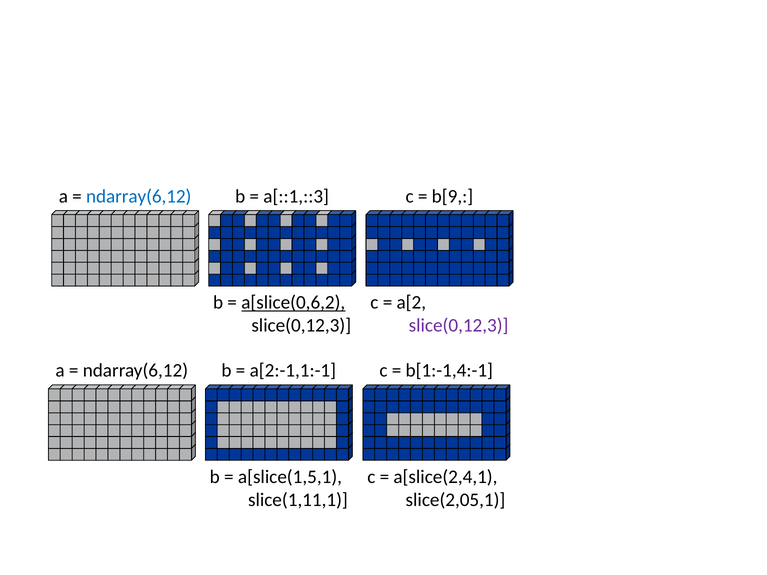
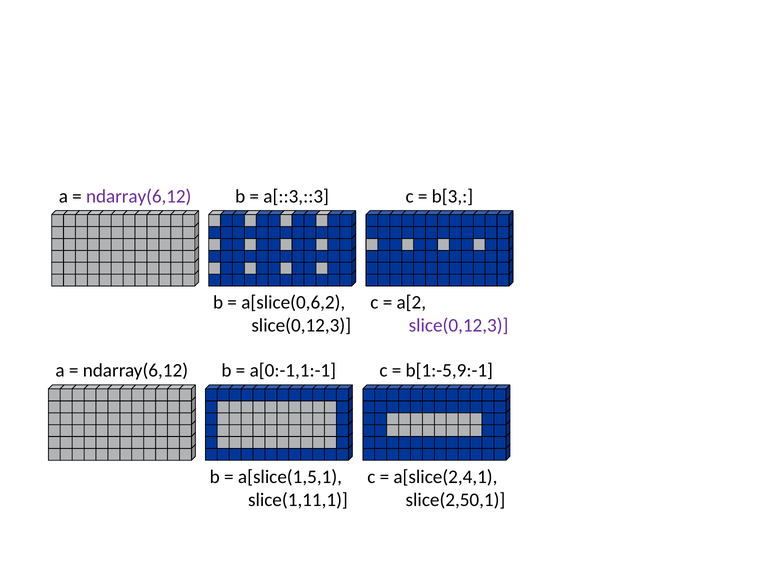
ndarray(6,12 colour: blue -> purple (139, 196)
a[::1,::3: a[::1,::3 -> a[::3,::3 (296, 196)
b[9: b[9 -> b[3 (452, 196)
a[slice(0,6,2 underline: present -> none (293, 303)
a[2:-1,1:-1: a[2:-1,1:-1 -> a[0:-1,1:-1 (293, 371)
b[1:-1,4:-1: b[1:-1,4:-1 -> b[1:-5,9:-1 (449, 371)
slice(2,05,1: slice(2,05,1 -> slice(2,50,1 (455, 500)
